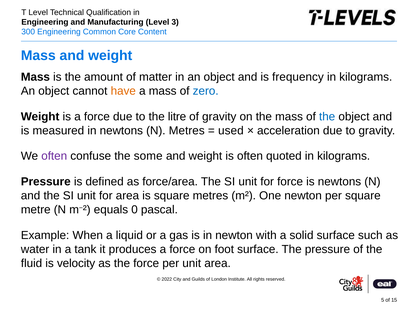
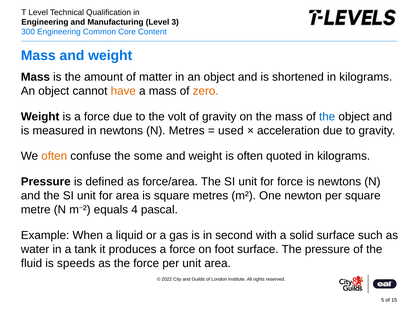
frequency: frequency -> shortened (298, 77)
zero colour: blue -> orange (206, 91)
litre: litre -> volt (177, 116)
often colour: purple -> orange (54, 156)
0: 0 -> 4 (135, 209)
in newton: newton -> second (234, 235)
velocity: velocity -> speeds (76, 263)
